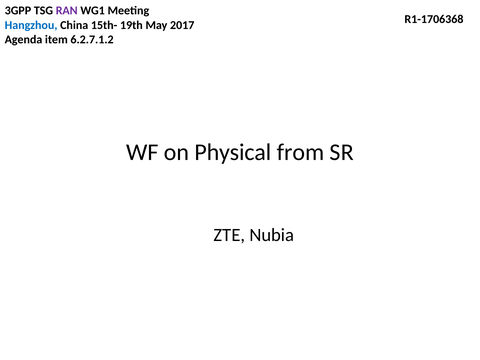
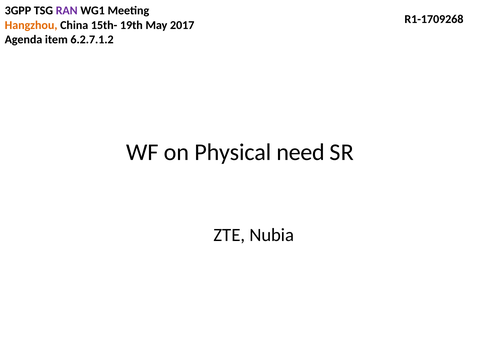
R1-1706368: R1-1706368 -> R1-1709268 (434, 19)
Hangzhou colour: blue -> orange (31, 25)
from: from -> need (301, 152)
